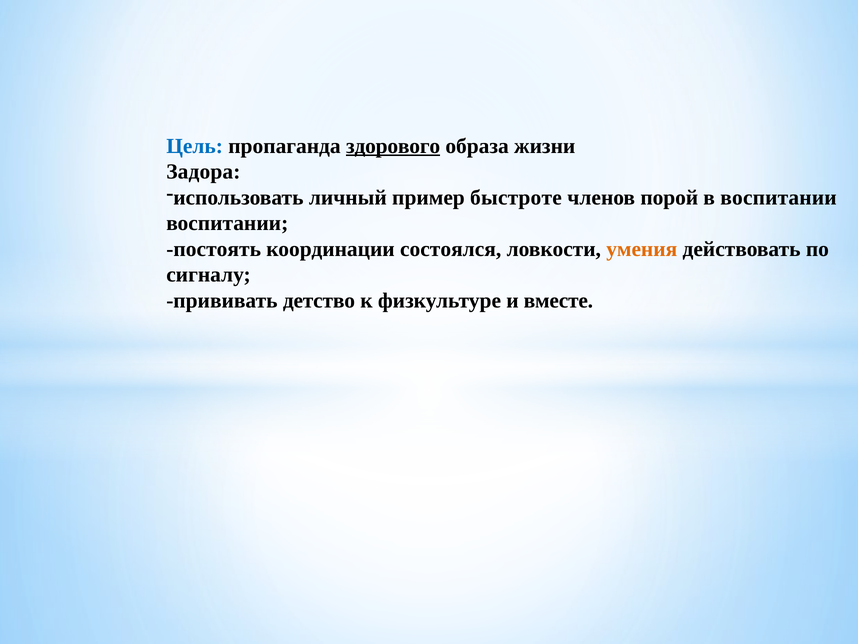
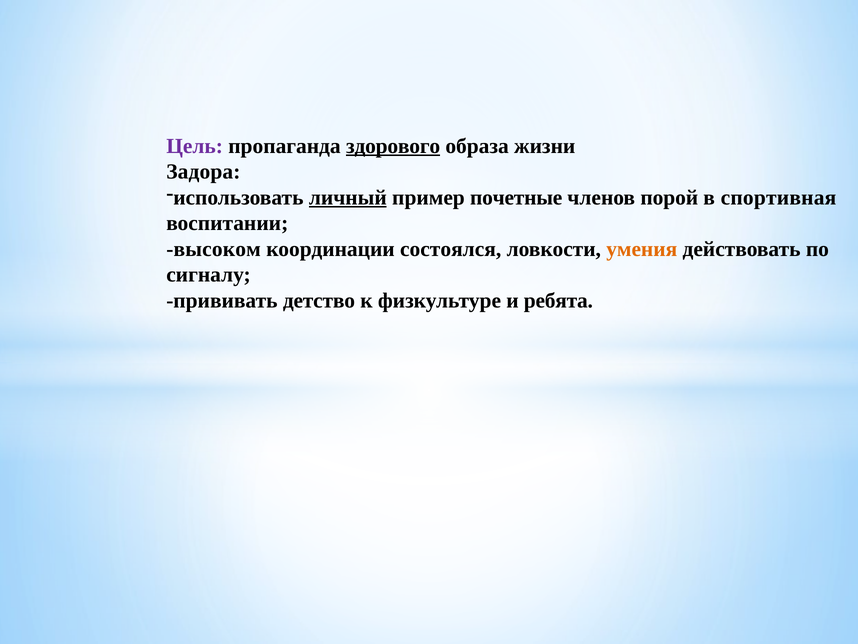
Цель colour: blue -> purple (195, 146)
личный underline: none -> present (348, 197)
быстроте: быстроте -> почетные (516, 197)
в воспитании: воспитании -> спортивная (779, 197)
постоять: постоять -> высоком (214, 249)
вместе: вместе -> ребята (558, 300)
